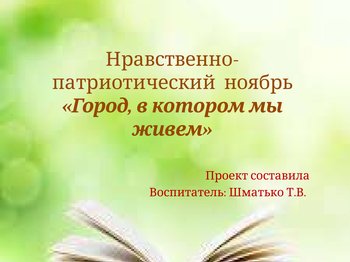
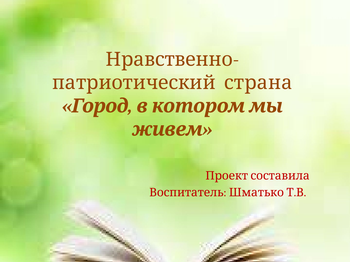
ноябрь: ноябрь -> страна (258, 83)
